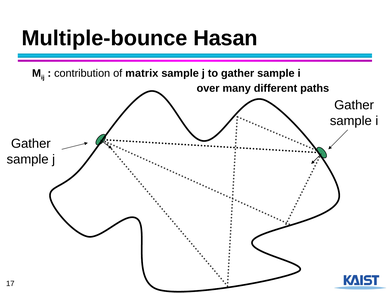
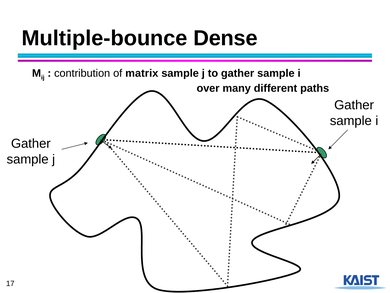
Hasan: Hasan -> Dense (225, 38)
